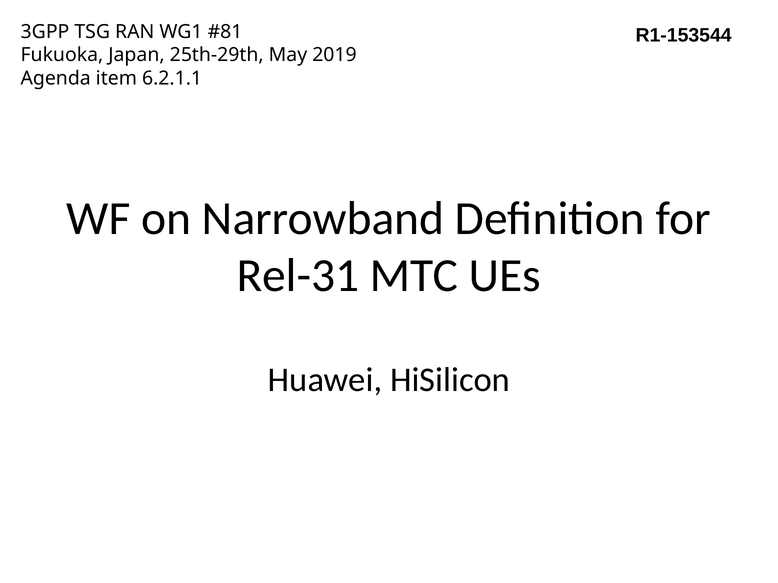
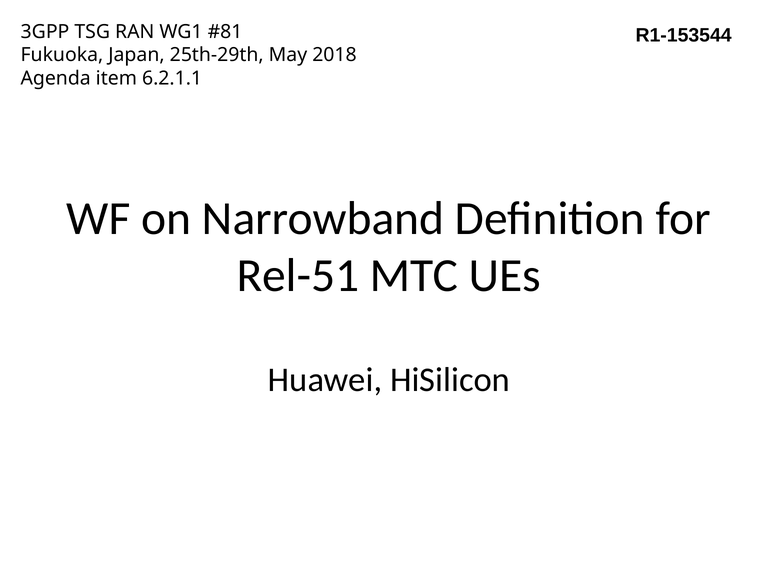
2019: 2019 -> 2018 (334, 55)
Rel-31: Rel-31 -> Rel-51 (298, 276)
